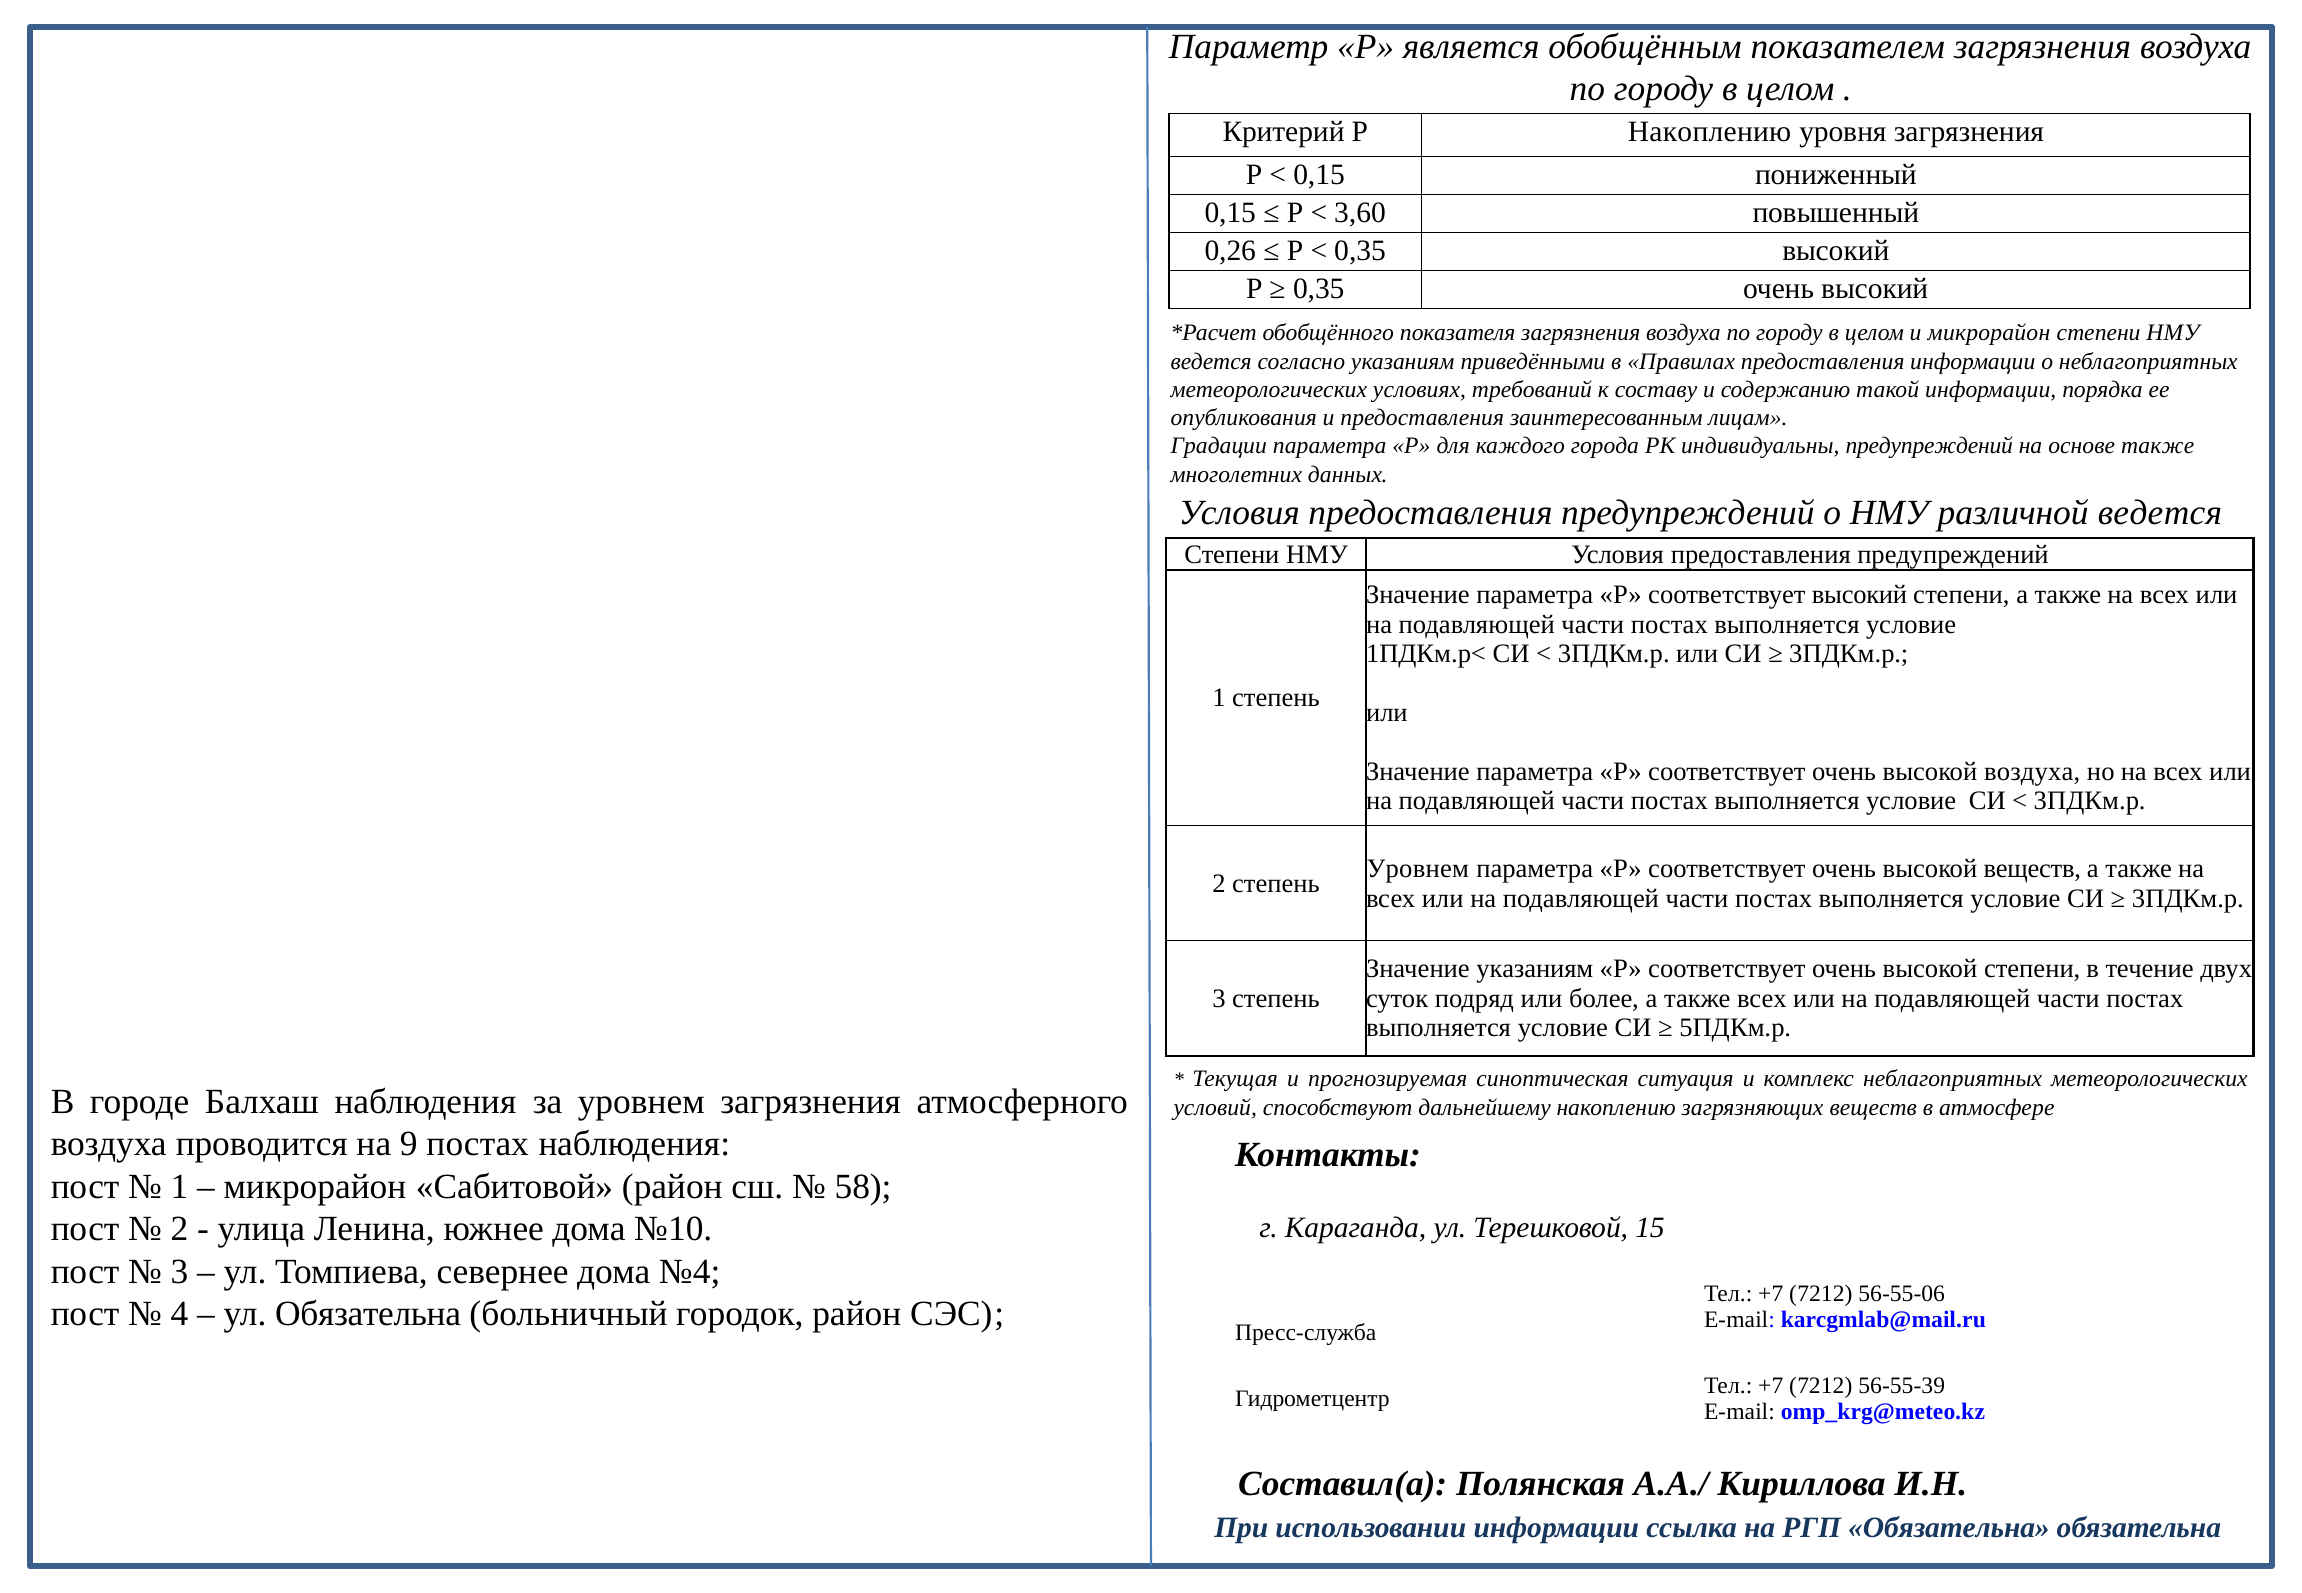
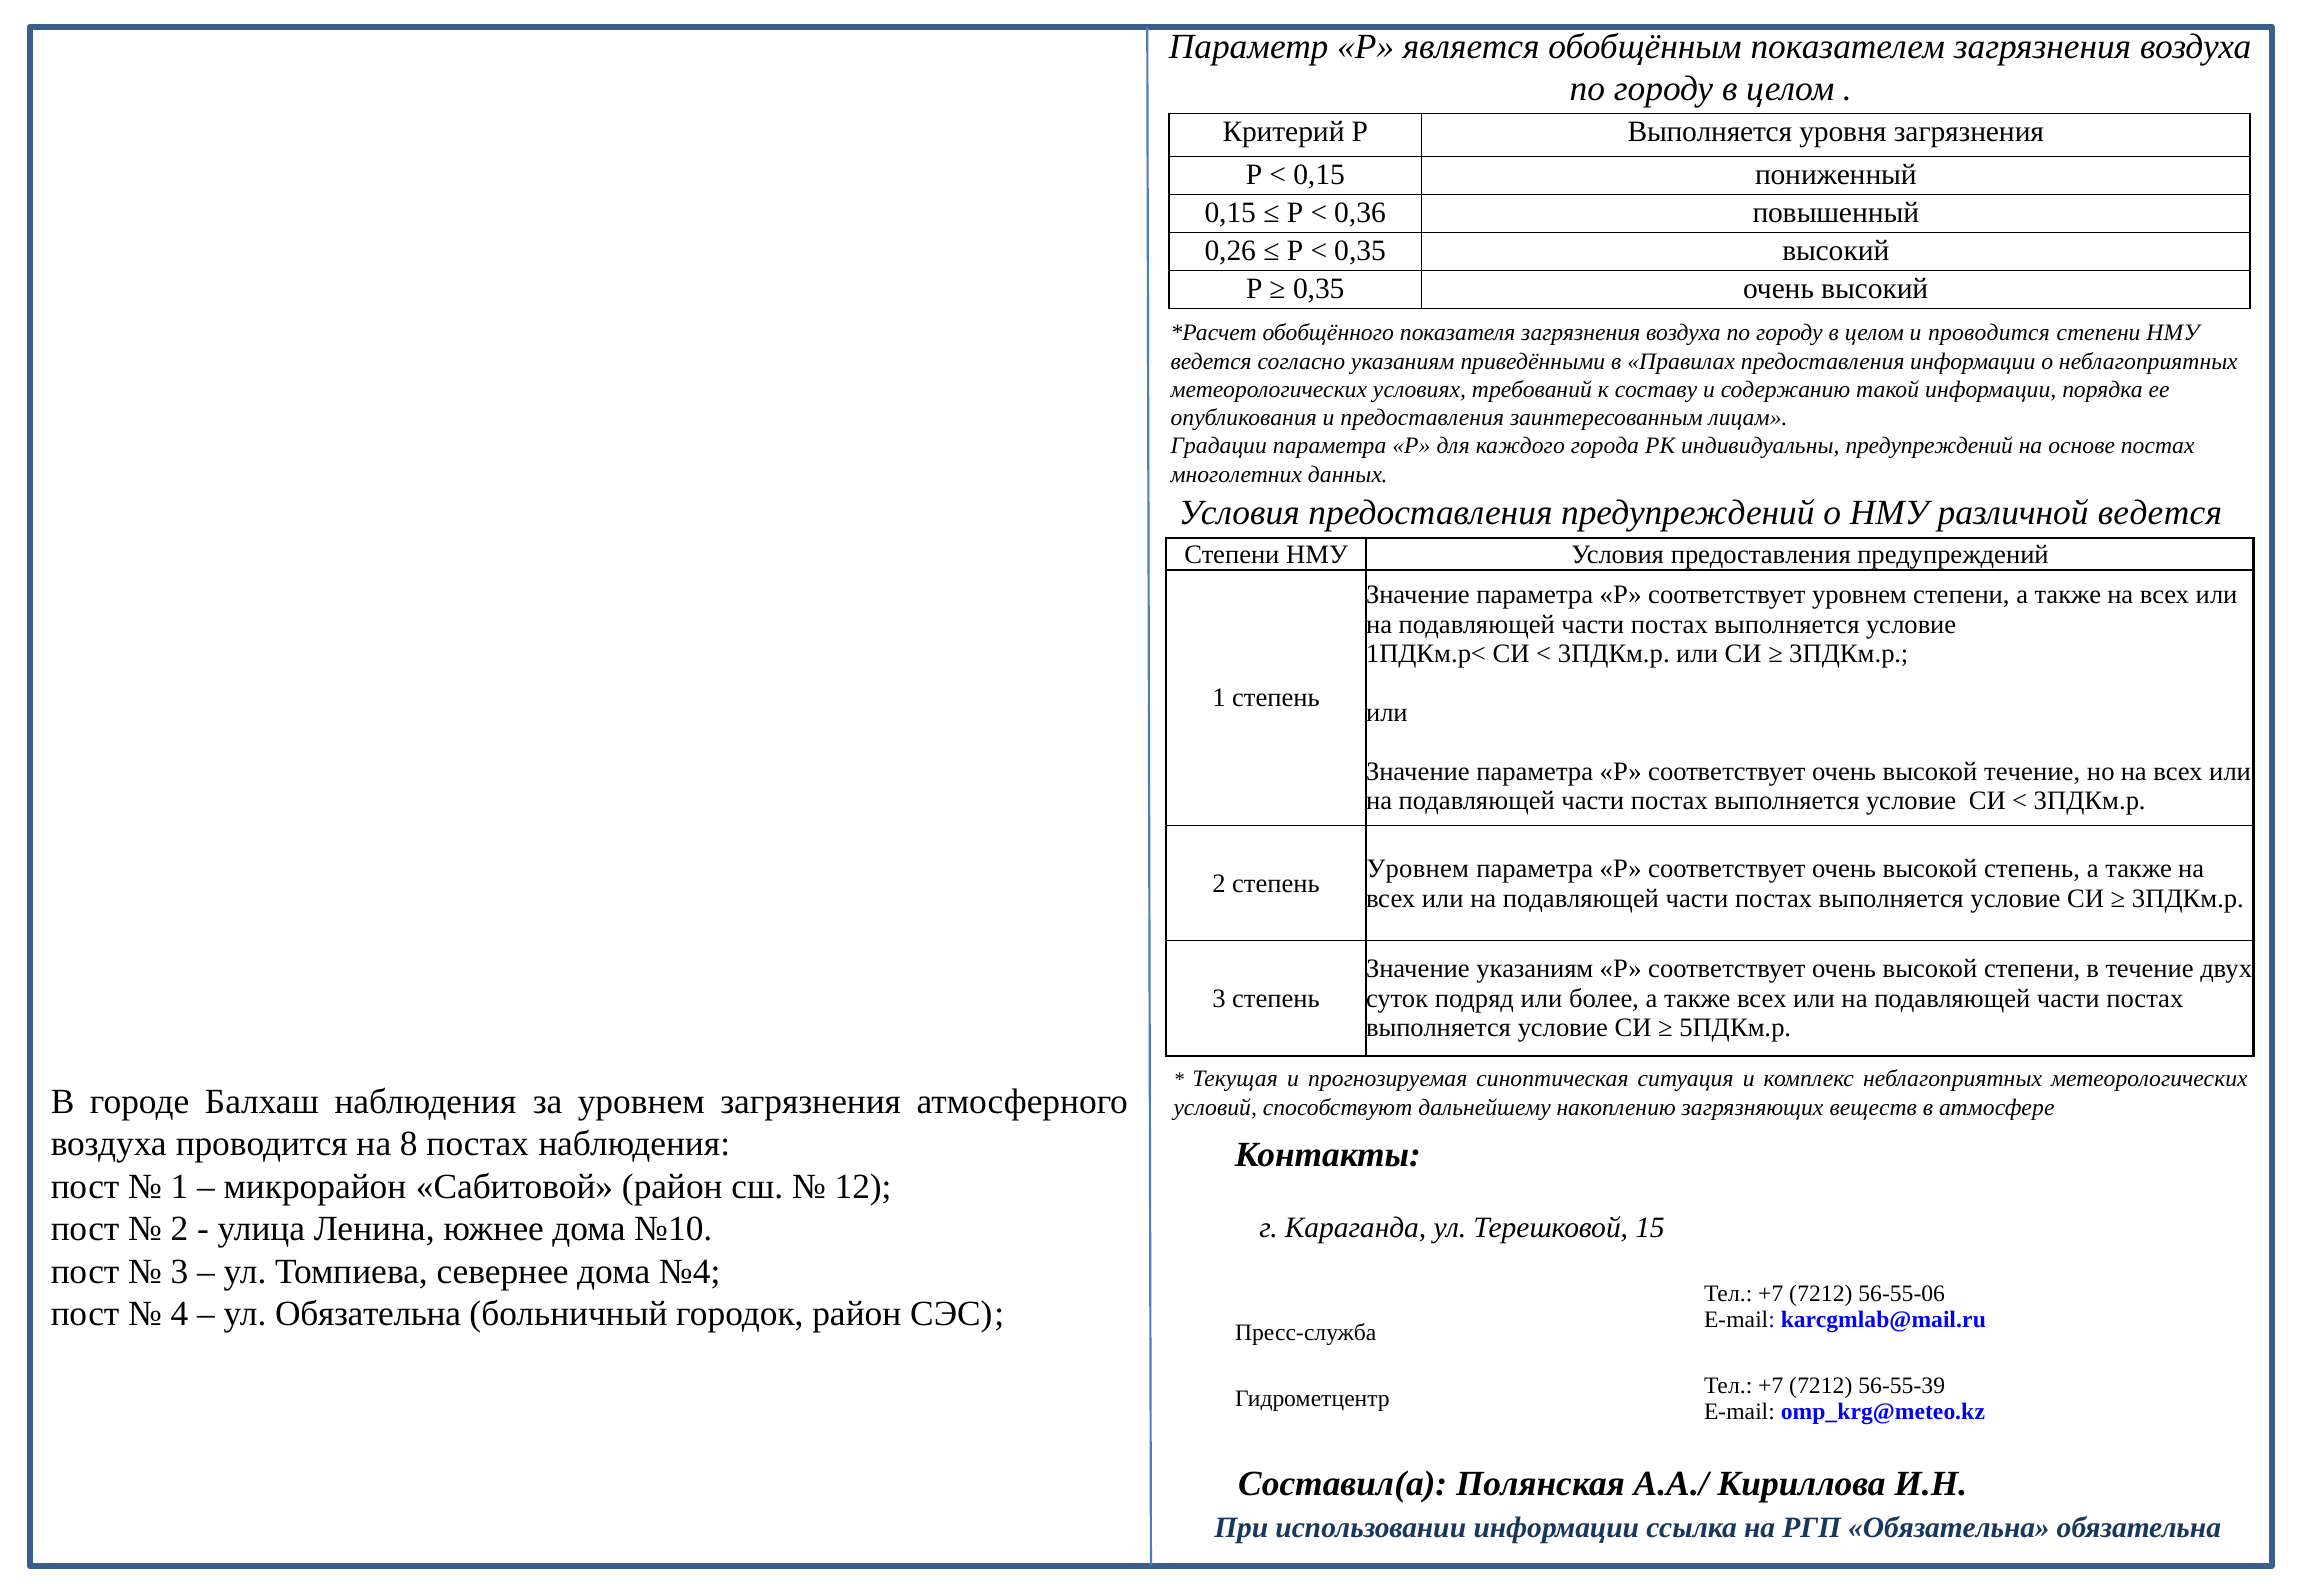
Р Накоплению: Накоплению -> Выполняется (1710, 132)
3,60: 3,60 -> 0,36 (1360, 213)
и микрорайон: микрорайон -> проводится (1989, 333)
основе также: также -> постах (2158, 446)
соответствует высокий: высокий -> уровнем (1859, 595)
высокой воздуха: воздуха -> течение (2032, 772)
высокой веществ: веществ -> степень (2032, 869)
9: 9 -> 8 (409, 1144)
58: 58 -> 12 (863, 1187)
